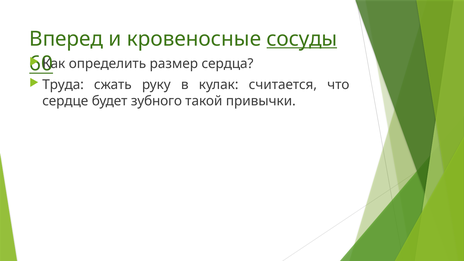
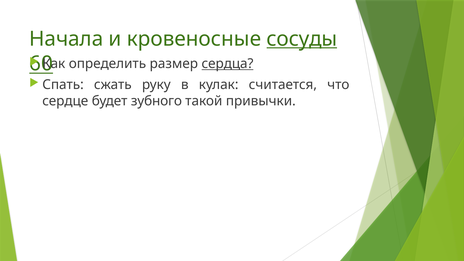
Вперед: Вперед -> Начала (66, 39)
сердца underline: none -> present (227, 64)
Труда: Труда -> Спать (63, 85)
